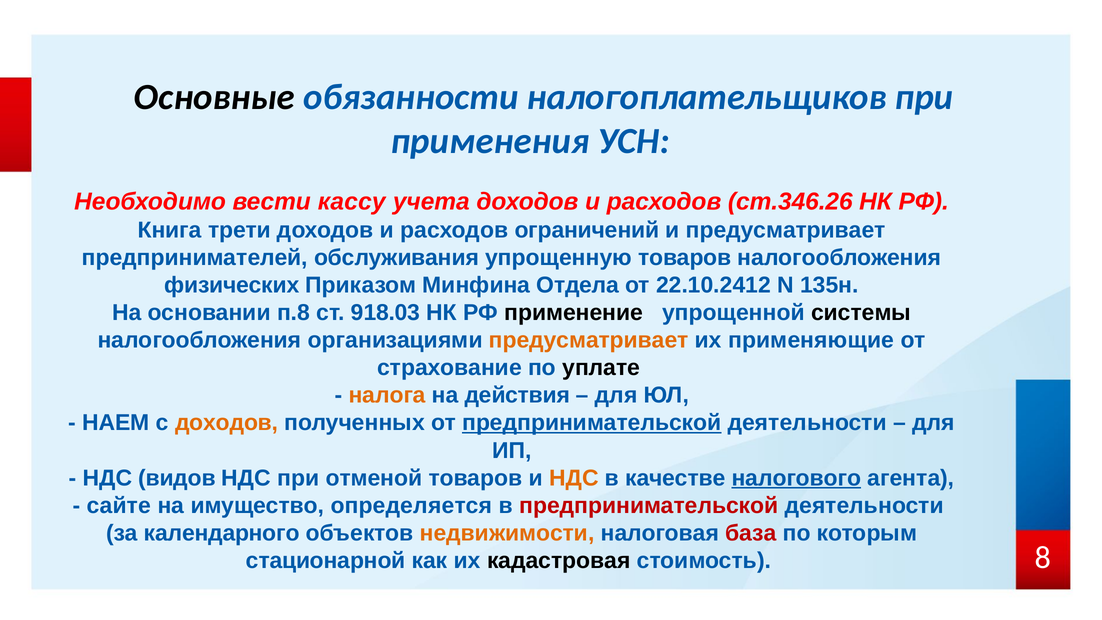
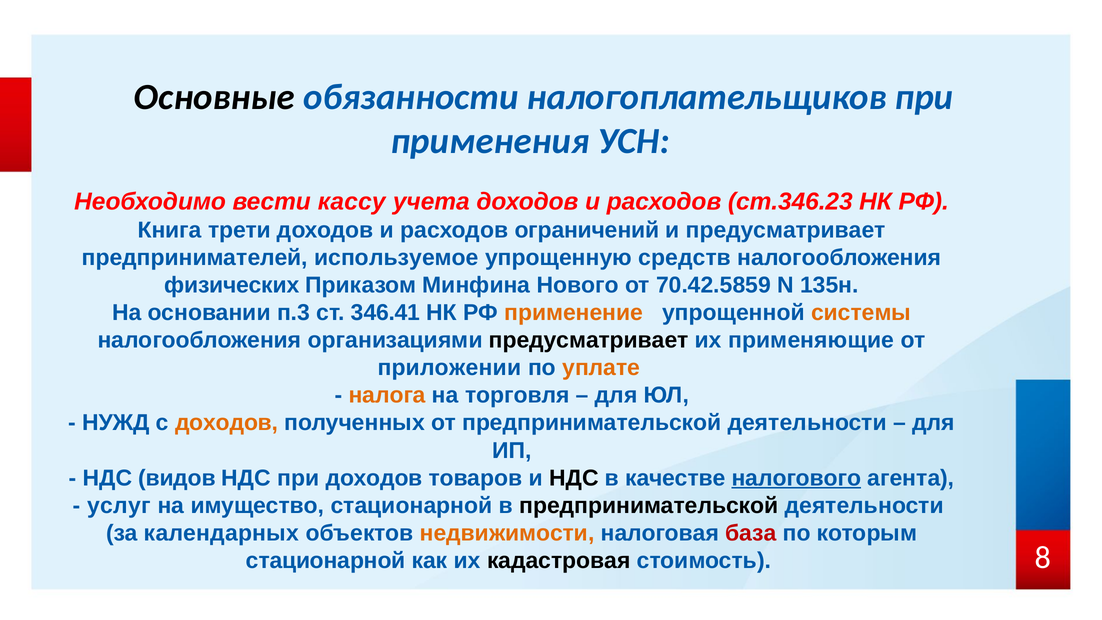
ст.346.26: ст.346.26 -> ст.346.23 (790, 202)
обслуживания: обслуживания -> используемое (396, 258)
упрощенную товаров: товаров -> средств (685, 258)
Отдела: Отдела -> Нового (578, 285)
22.10.2412: 22.10.2412 -> 70.42.5859 (713, 285)
п.8: п.8 -> п.3 (294, 313)
918.03: 918.03 -> 346.41 (385, 313)
применение colour: black -> orange (574, 313)
системы colour: black -> orange (861, 313)
предусматривает colour: orange -> black (589, 340)
страхование: страхование -> приложении (449, 368)
уплате colour: black -> orange (601, 368)
действия: действия -> торговля (517, 395)
НАЕМ: НАЕМ -> НУЖД (116, 423)
предпринимательской underline: present -> none (592, 423)
при отменой: отменой -> доходов (374, 478)
НДС colour: orange -> black (574, 478)
сайте: сайте -> услуг (119, 505)
имущество определяется: определяется -> стационарной (411, 505)
предпринимательской colour: red -> black (649, 505)
календарного: календарного -> календарных (222, 533)
